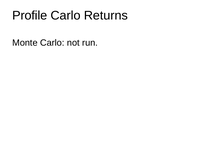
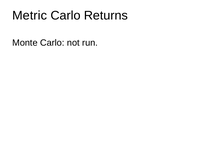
Profile: Profile -> Metric (30, 16)
